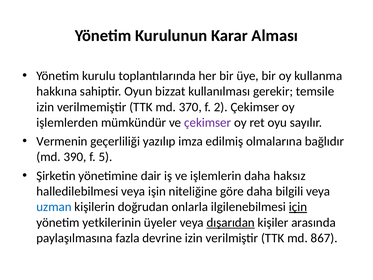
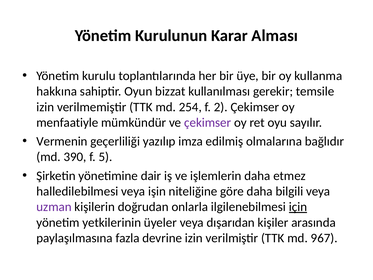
370: 370 -> 254 (190, 107)
işlemlerden: işlemlerden -> menfaatiyle (67, 122)
haksız: haksız -> etmez (290, 176)
uzman colour: blue -> purple (54, 207)
dışarıdan underline: present -> none (231, 222)
867: 867 -> 967 (324, 238)
